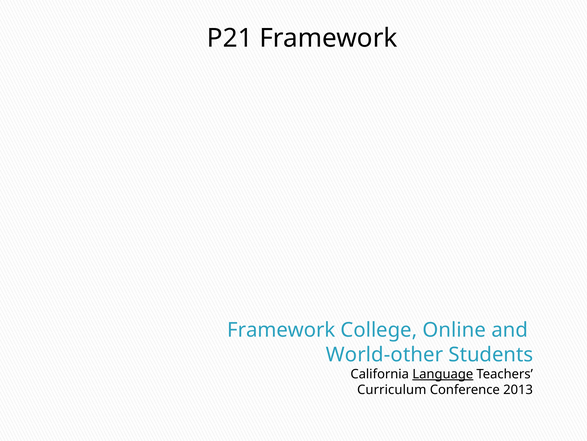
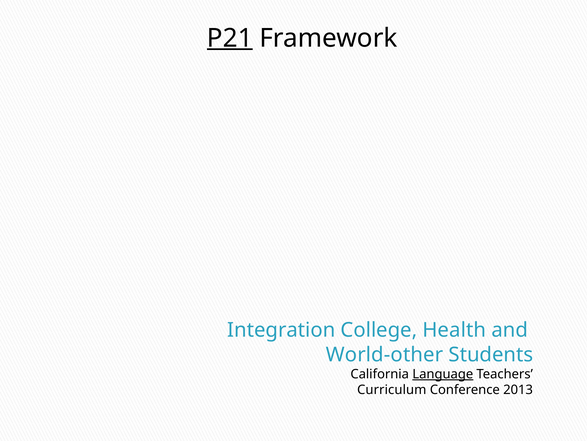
P21 underline: none -> present (230, 38)
Framework: Framework -> Integration (281, 330)
Online: Online -> Health (454, 330)
